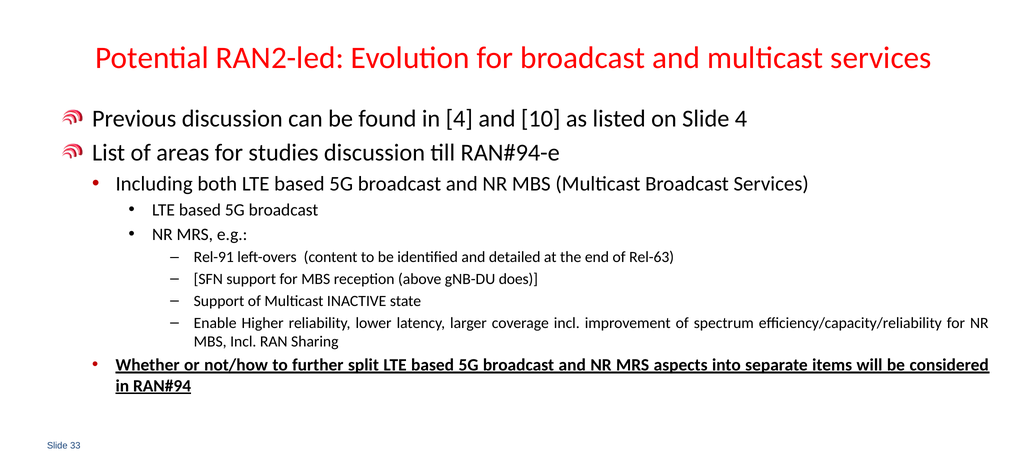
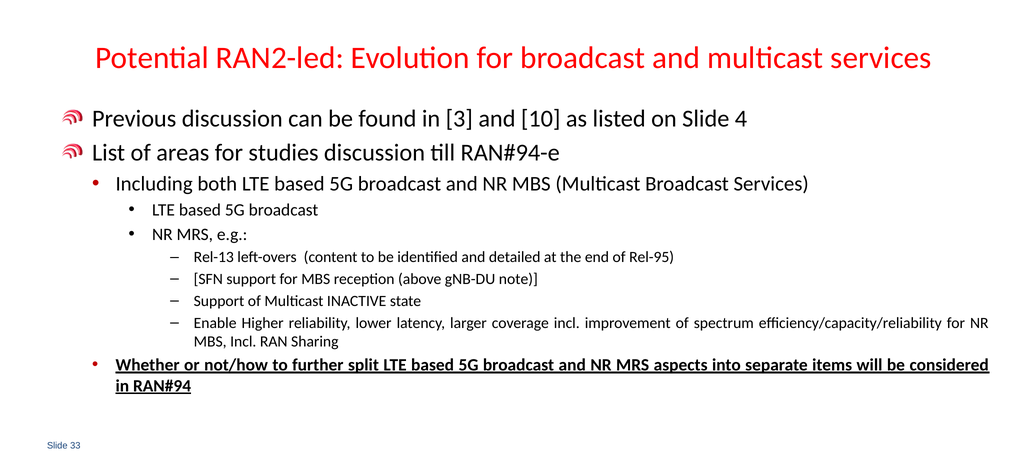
in 4: 4 -> 3 (459, 119)
Rel-91: Rel-91 -> Rel-13 (214, 257)
Rel-63: Rel-63 -> Rel-95 (652, 257)
does: does -> note (518, 279)
